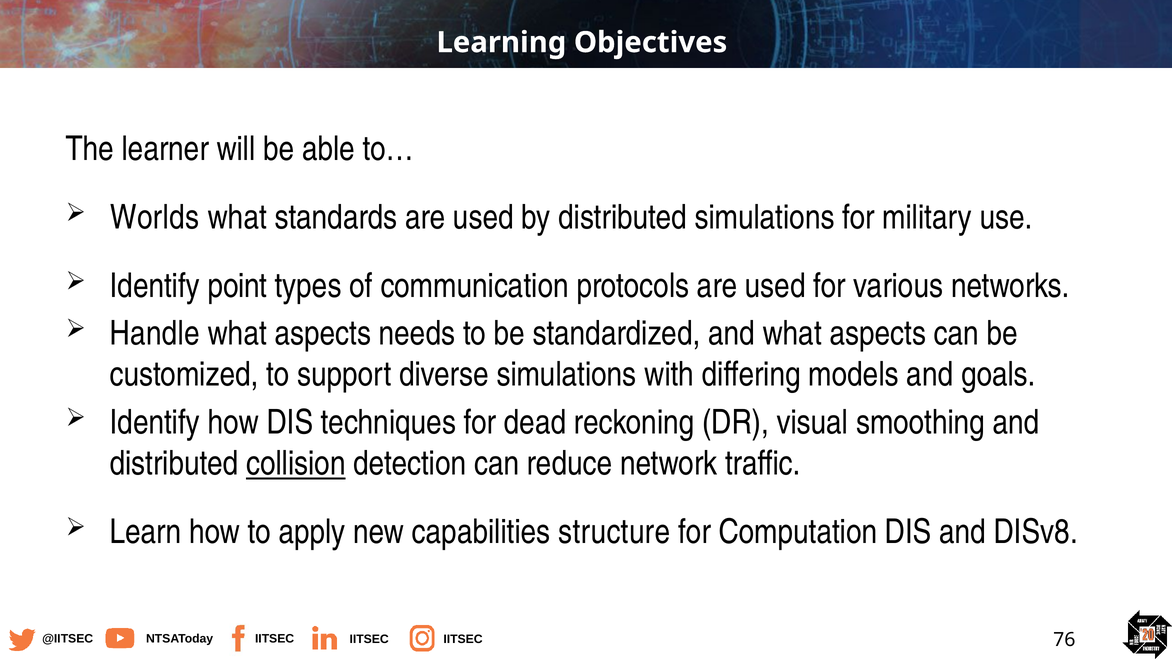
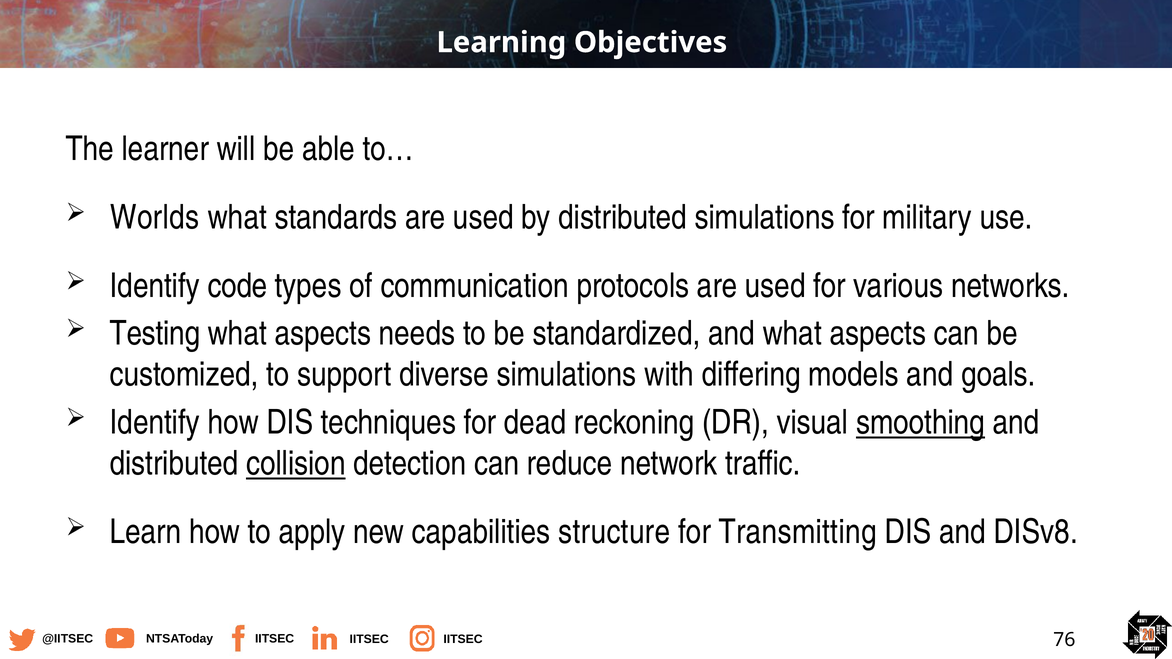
point: point -> code (237, 286)
Handle: Handle -> Testing (155, 334)
smoothing underline: none -> present (921, 423)
Computation: Computation -> Transmitting (798, 532)
